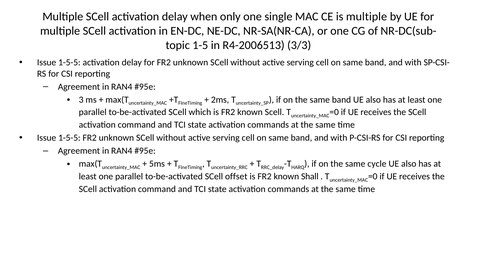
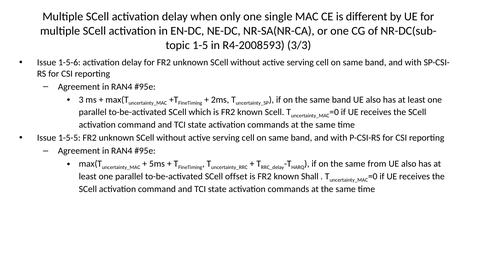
is multiple: multiple -> different (367, 17)
R4-2006513: R4-2006513 -> R4-2008593 (254, 45)
1-5-5: 1-5-5 -> 1-5-6 (69, 63)
cycle: cycle -> from (377, 164)
